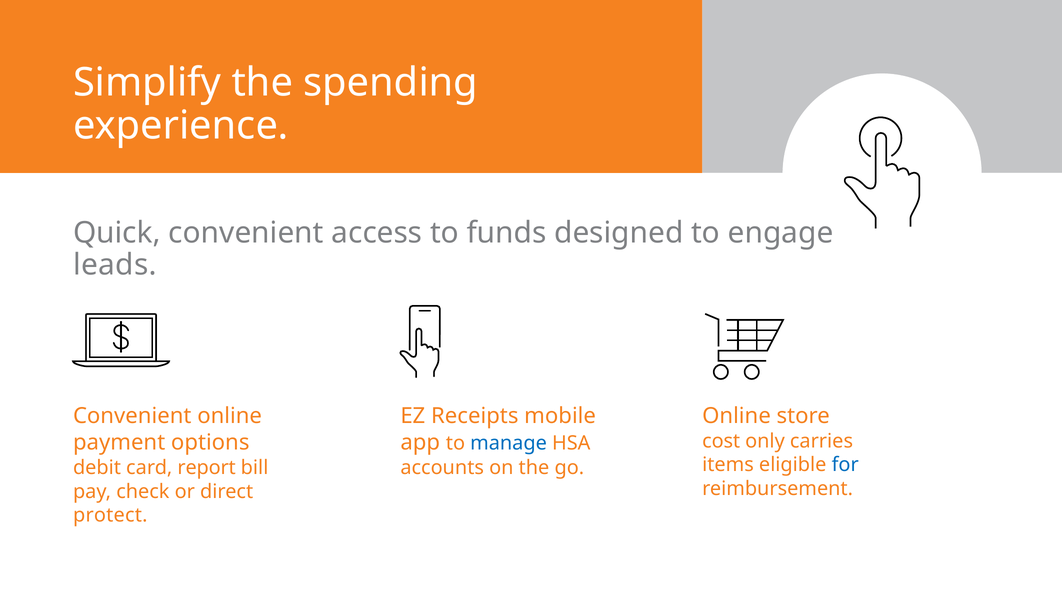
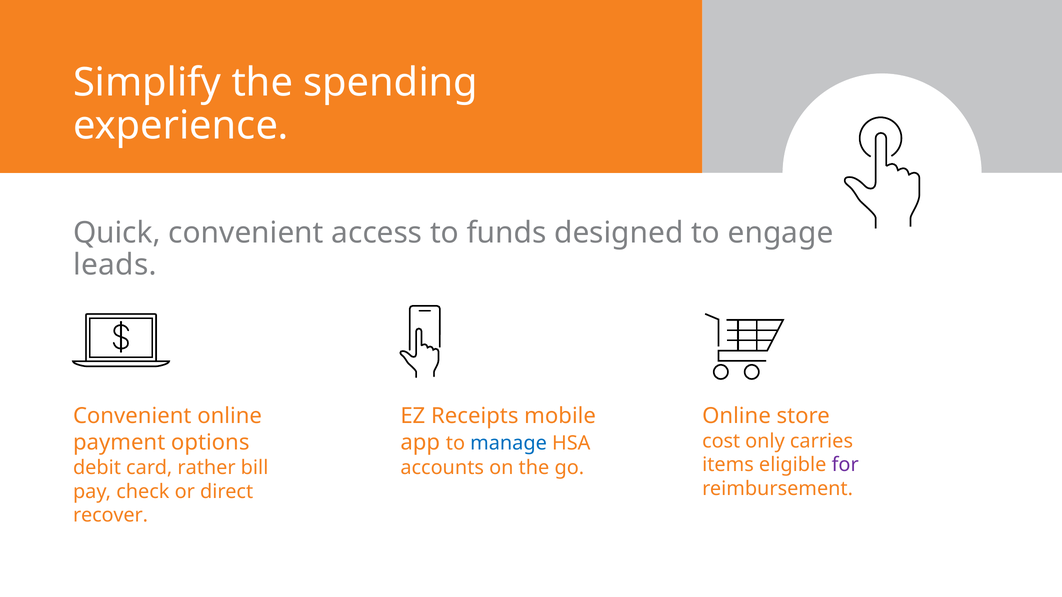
for colour: blue -> purple (845, 465)
report: report -> rather (207, 468)
protect: protect -> recover (110, 516)
